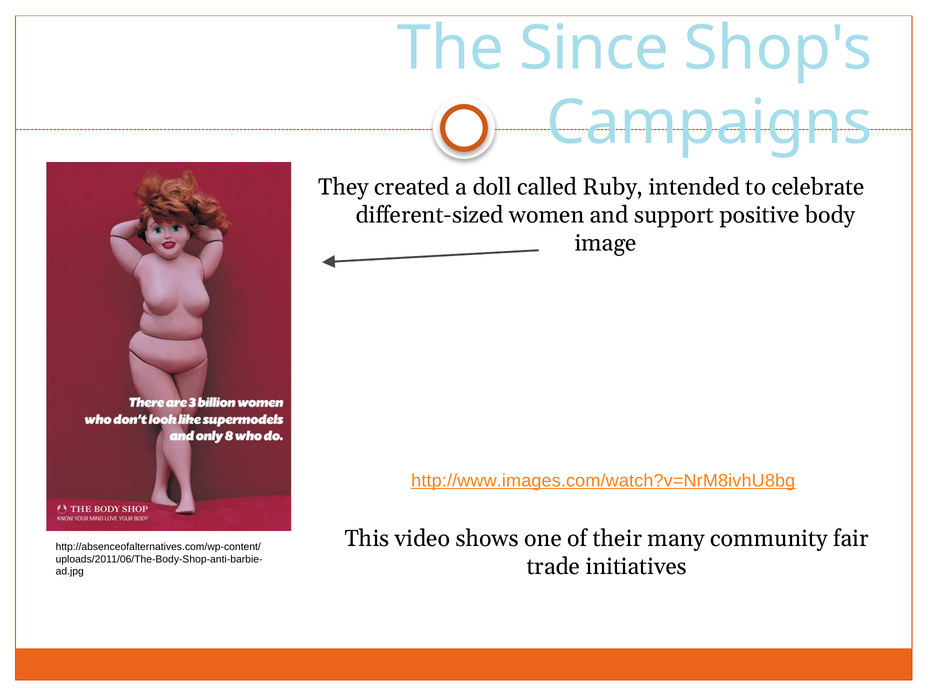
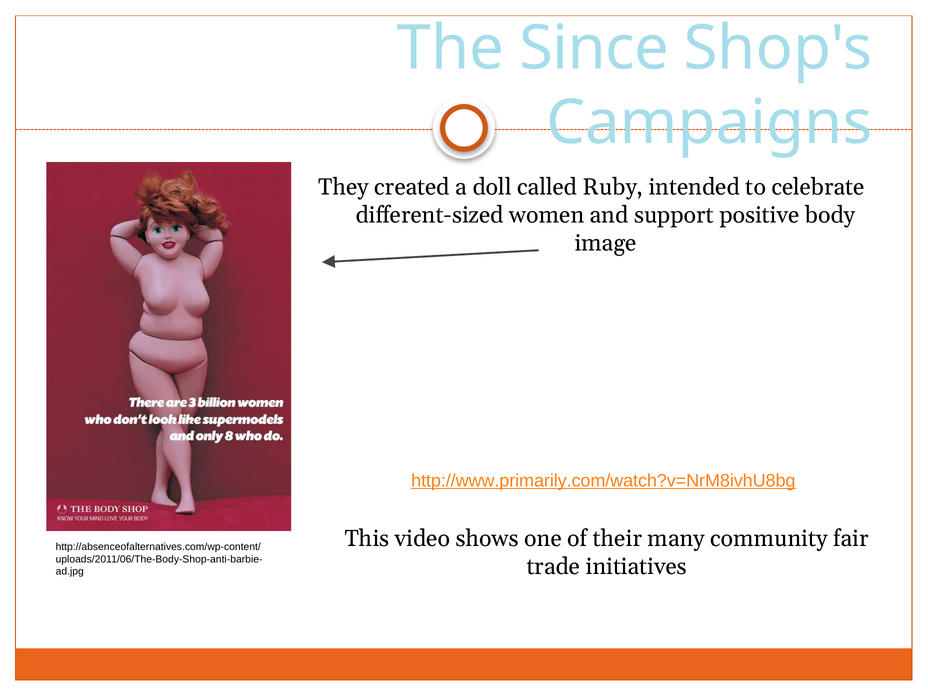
http://www.images.com/watch?v=NrM8ivhU8bg: http://www.images.com/watch?v=NrM8ivhU8bg -> http://www.primarily.com/watch?v=NrM8ivhU8bg (603, 481)
